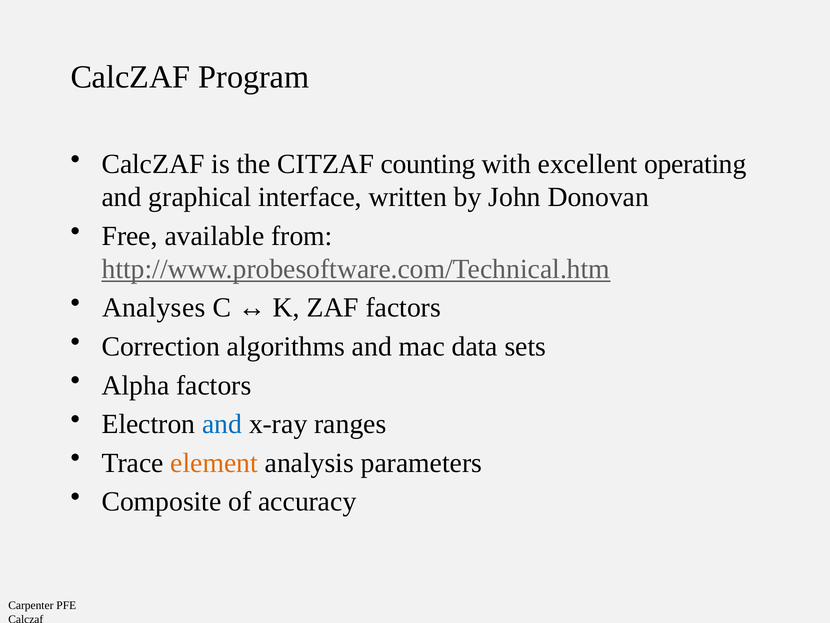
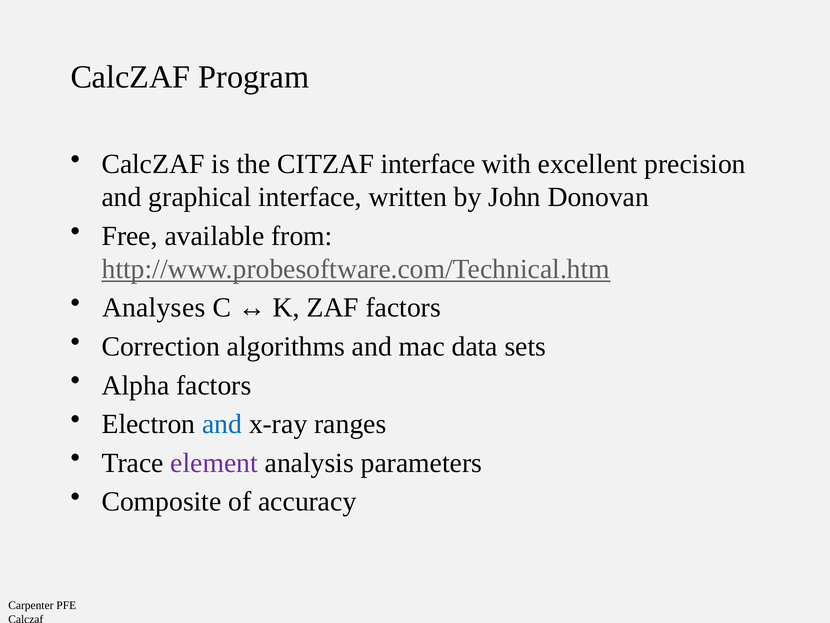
CITZAF counting: counting -> interface (428, 164)
operating: operating -> precision (695, 164)
element colour: orange -> purple (214, 462)
